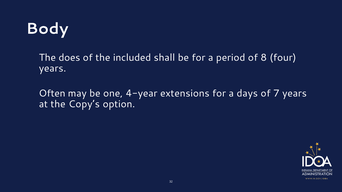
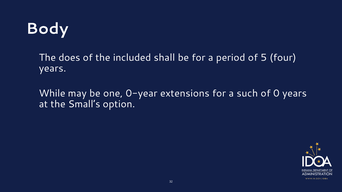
8: 8 -> 5 (264, 58)
Often: Often -> While (52, 94)
4-year: 4-year -> 0-year (142, 94)
days: days -> such (247, 94)
7: 7 -> 0 (276, 94)
Copy’s: Copy’s -> Small’s (84, 104)
